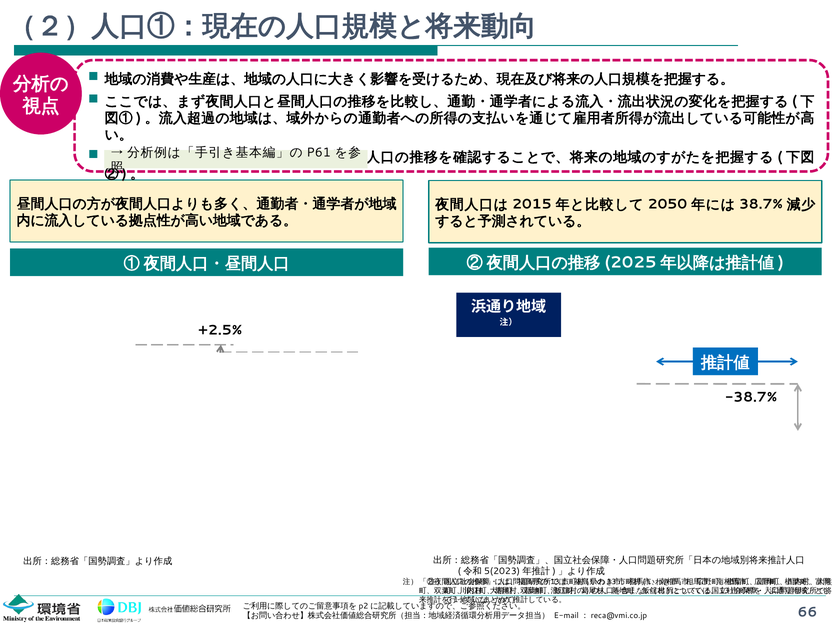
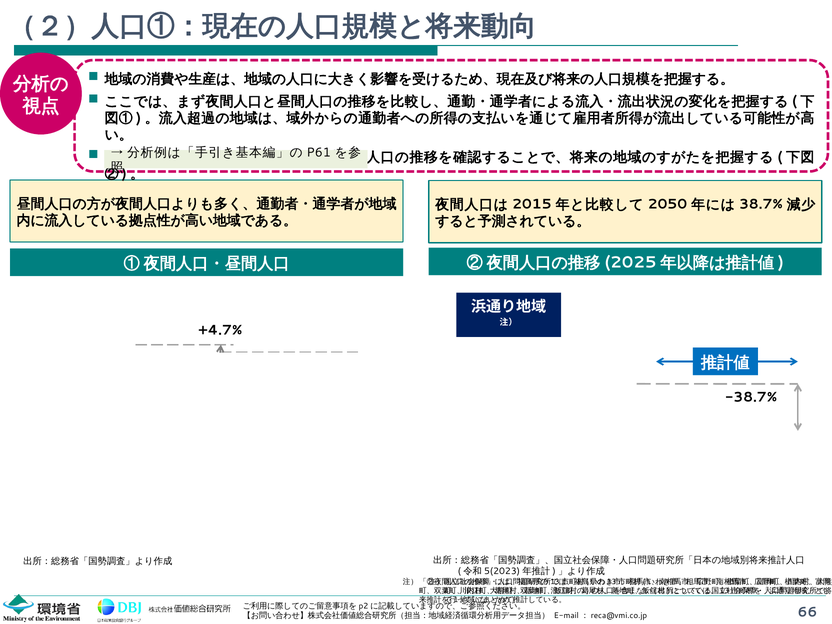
+2.5%: +2.5% -> +4.7% (220, 330)
